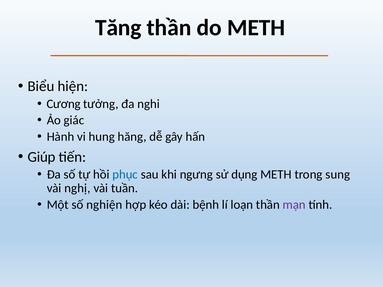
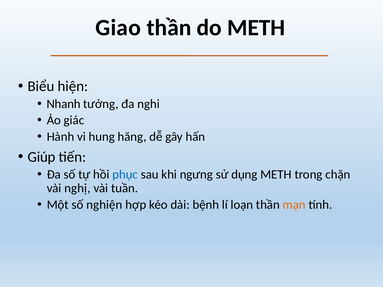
Tăng: Tăng -> Giao (118, 28)
Cương: Cương -> Nhanh (64, 104)
sung: sung -> chặn (338, 175)
mạn colour: purple -> orange (294, 205)
